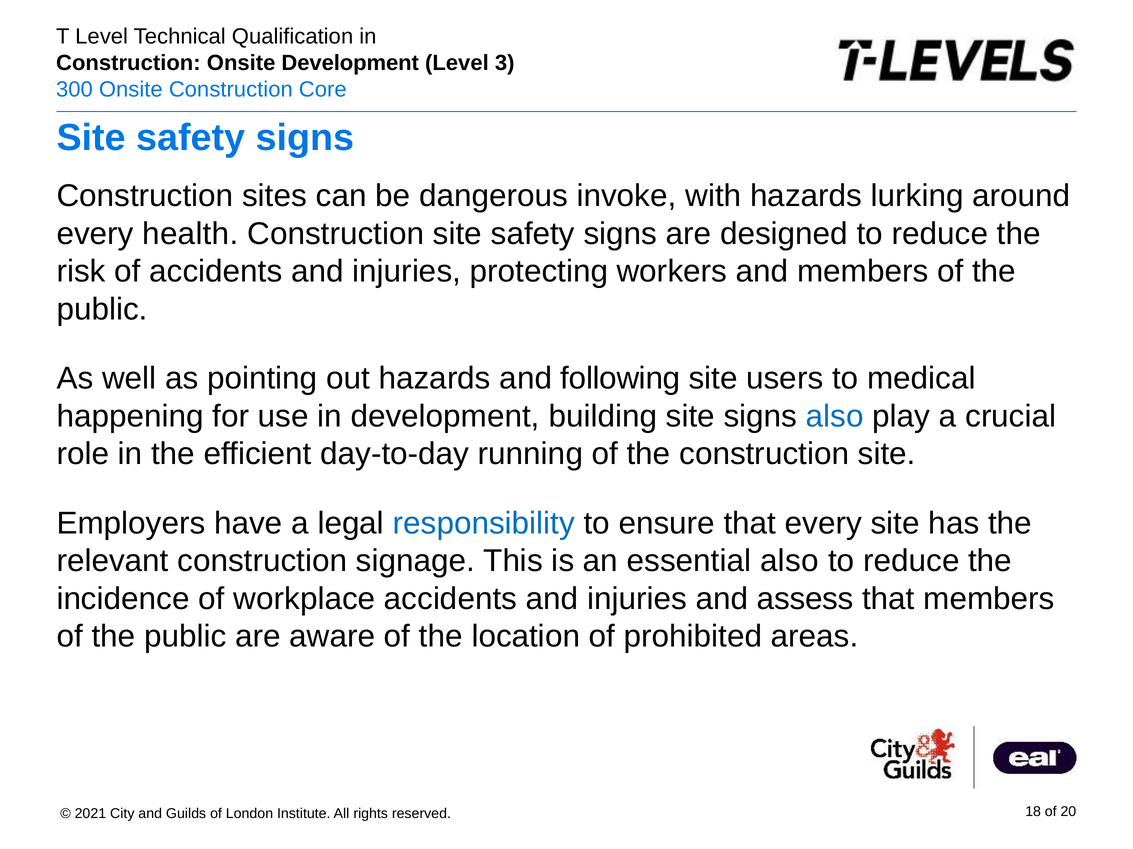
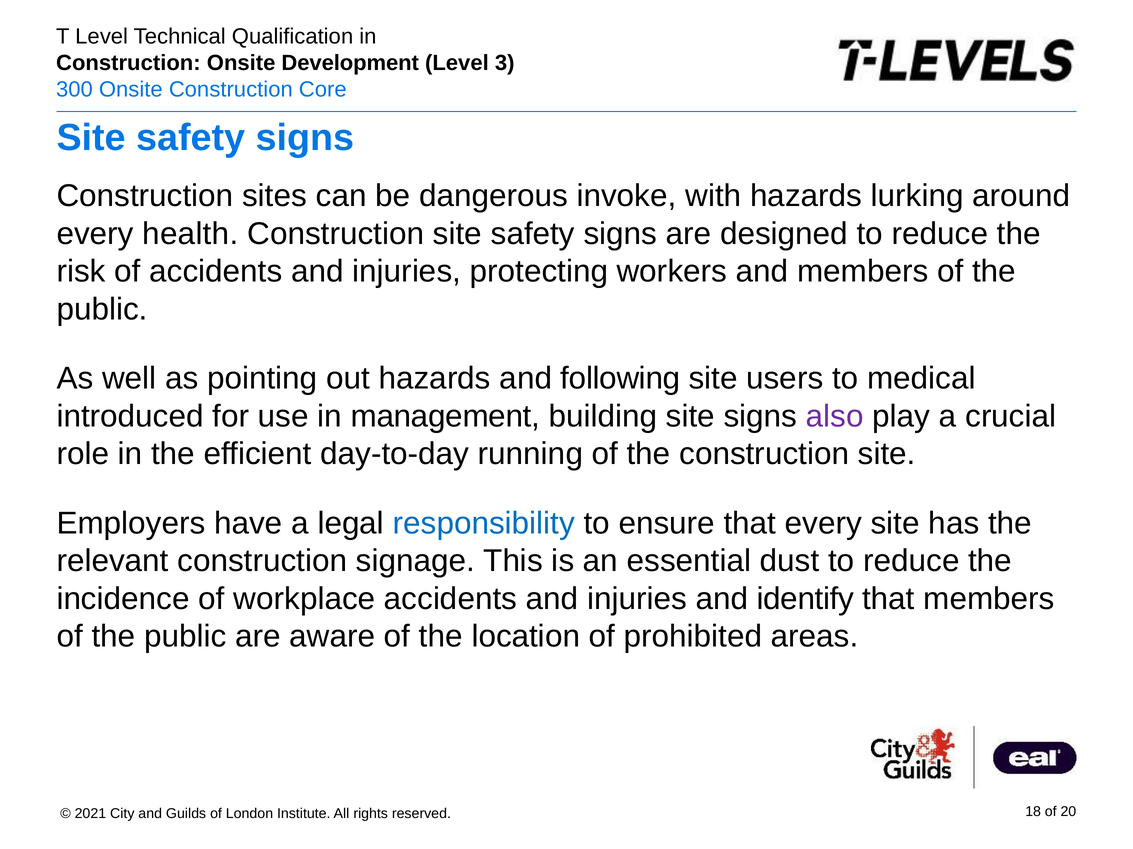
happening: happening -> introduced (130, 417)
in development: development -> management (445, 417)
also colour: blue -> purple (835, 417)
essential also: also -> dust (790, 561)
assess: assess -> identify (805, 599)
